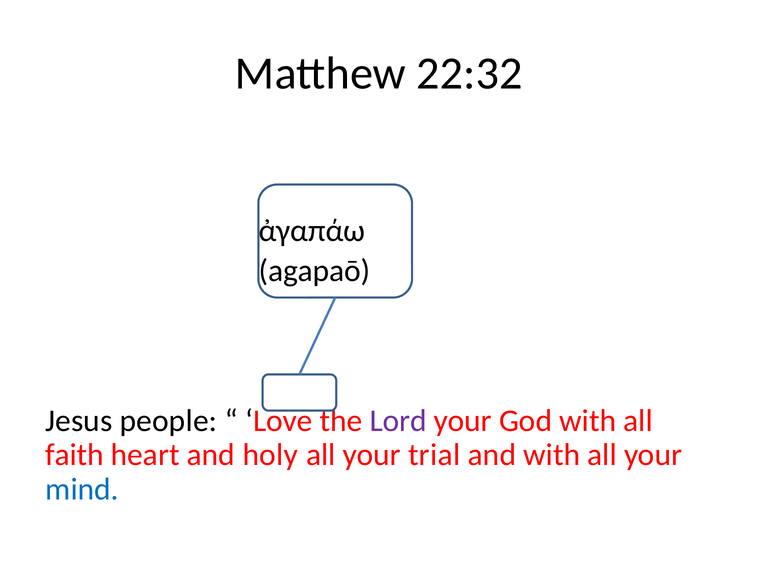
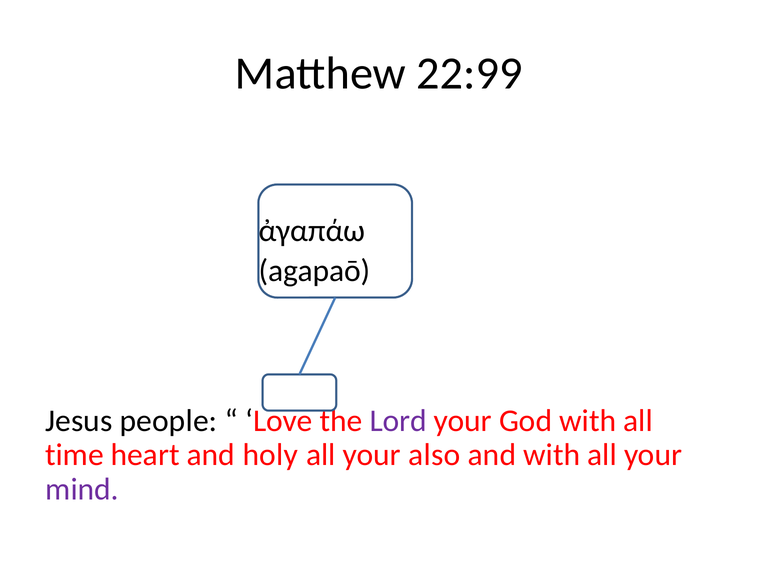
22:32: 22:32 -> 22:99 (470, 73)
faith: faith -> time (75, 455)
trial: trial -> also (434, 455)
mind colour: blue -> purple (82, 490)
